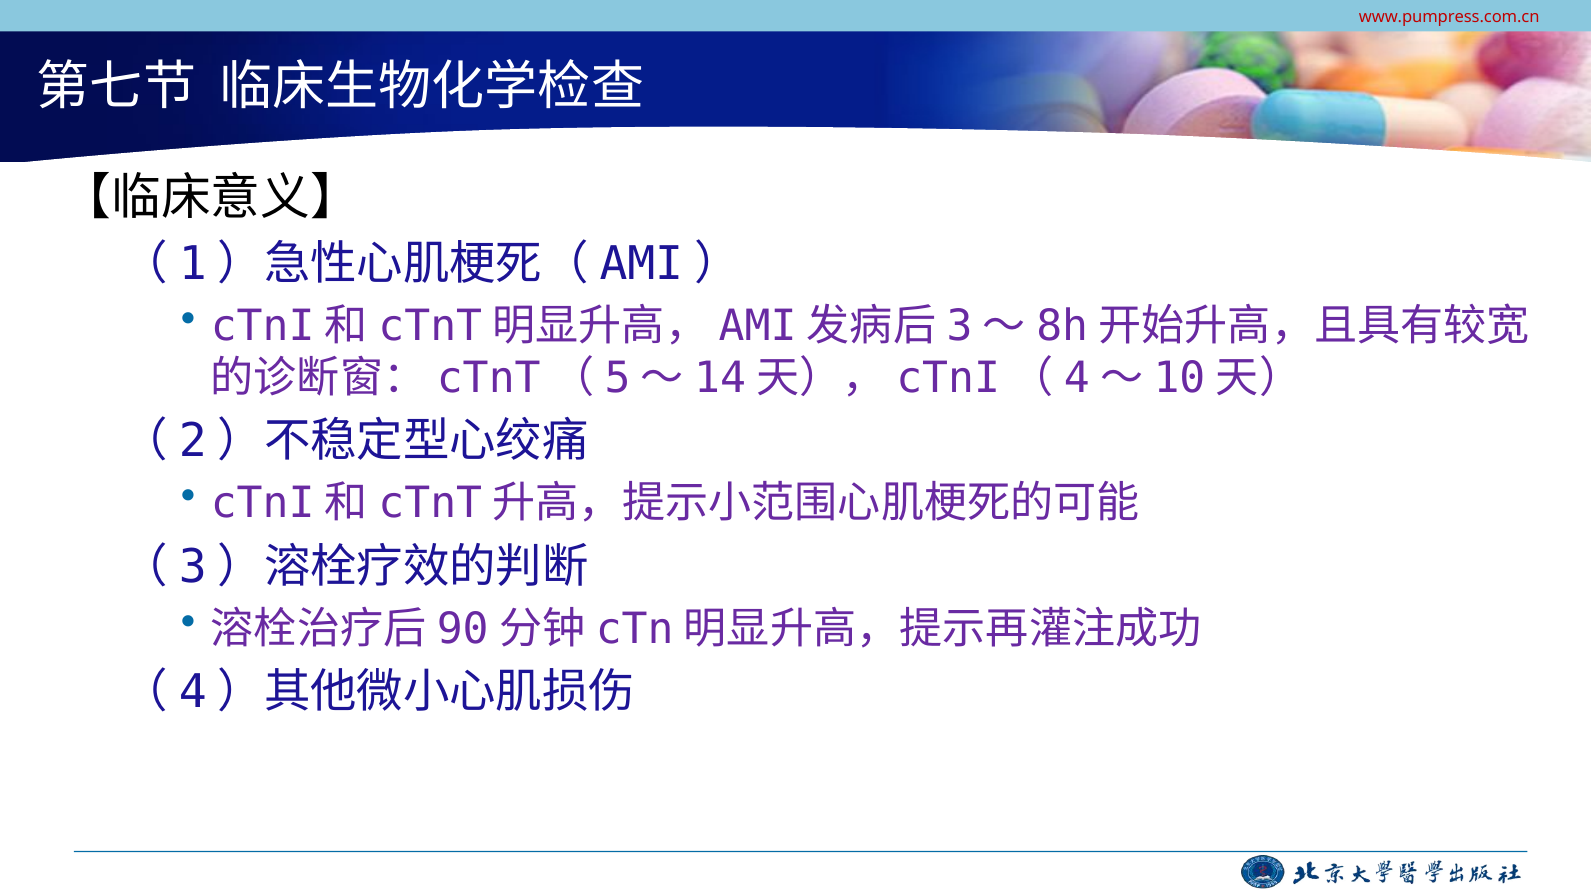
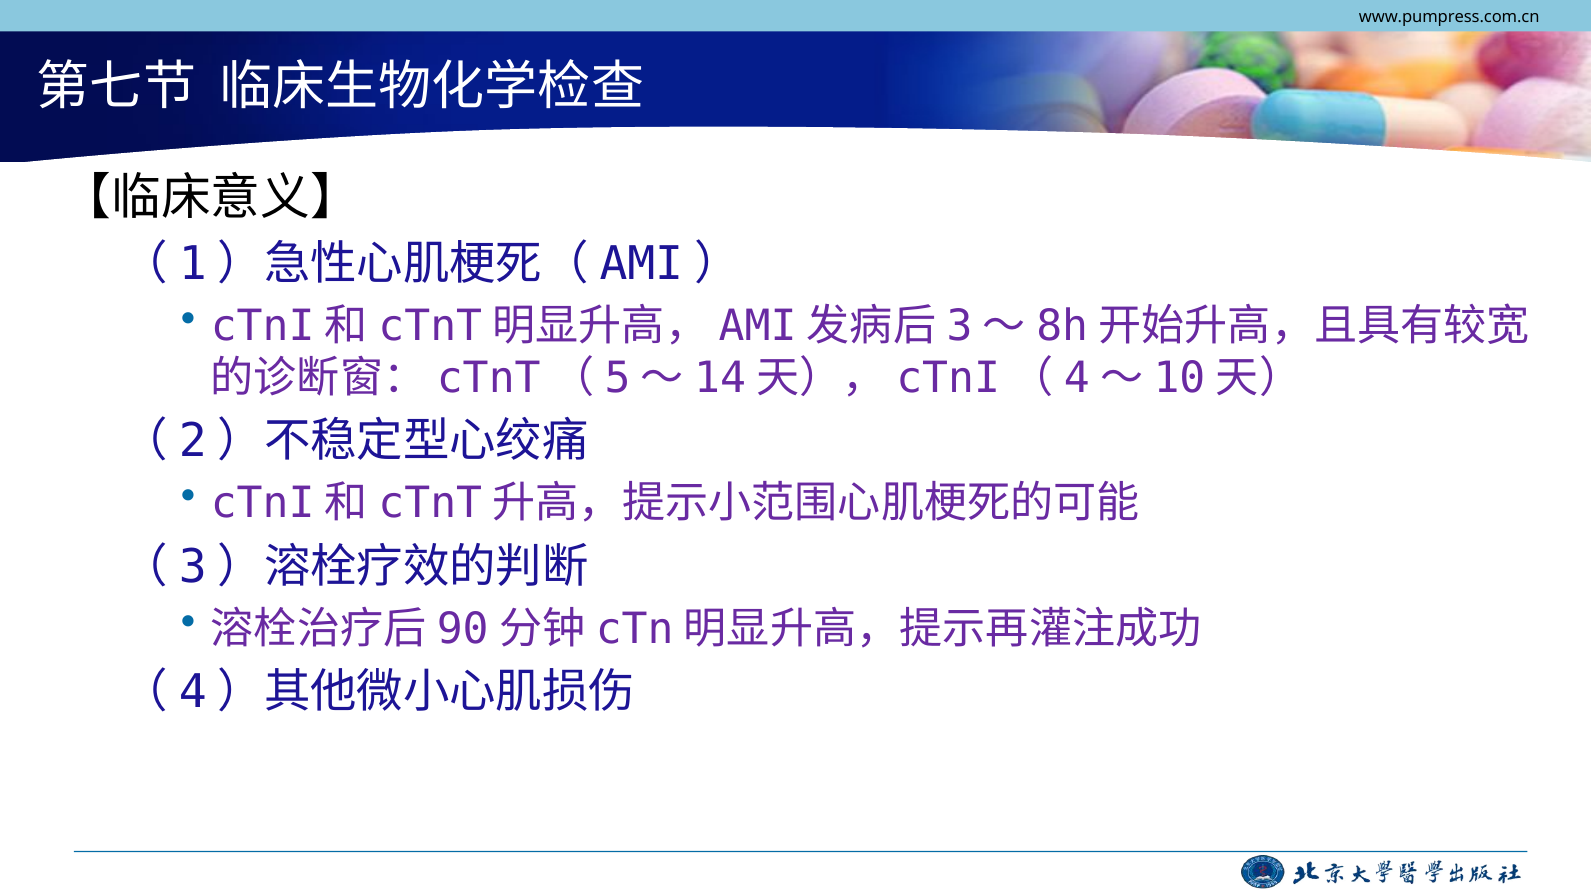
www.pumpress.com.cn colour: red -> black (1449, 17)
